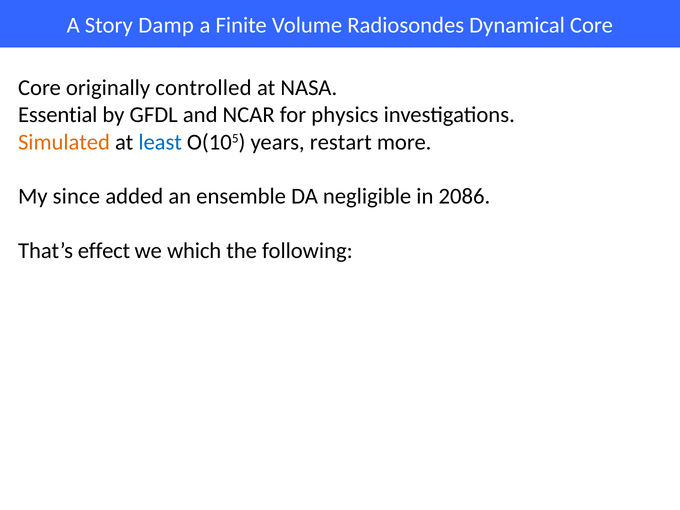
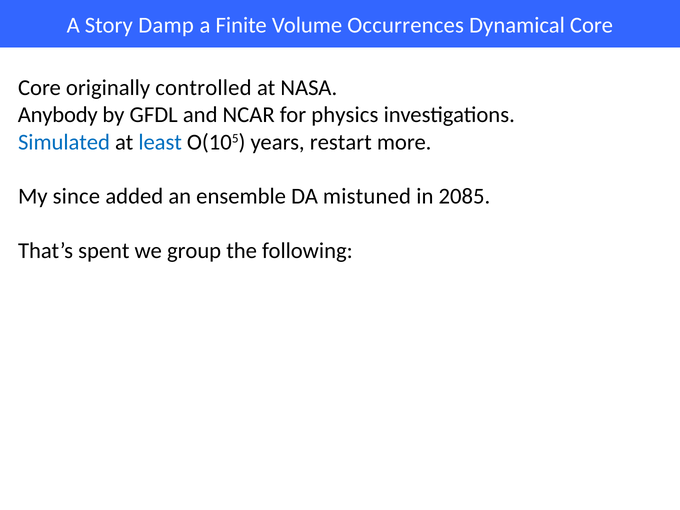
Radiosondes: Radiosondes -> Occurrences (406, 25)
Essential: Essential -> Anybody (58, 115)
Simulated colour: orange -> blue (64, 142)
negligible: negligible -> mistuned (367, 196)
2086: 2086 -> 2085 (464, 196)
effect: effect -> spent (104, 251)
which: which -> group (194, 251)
